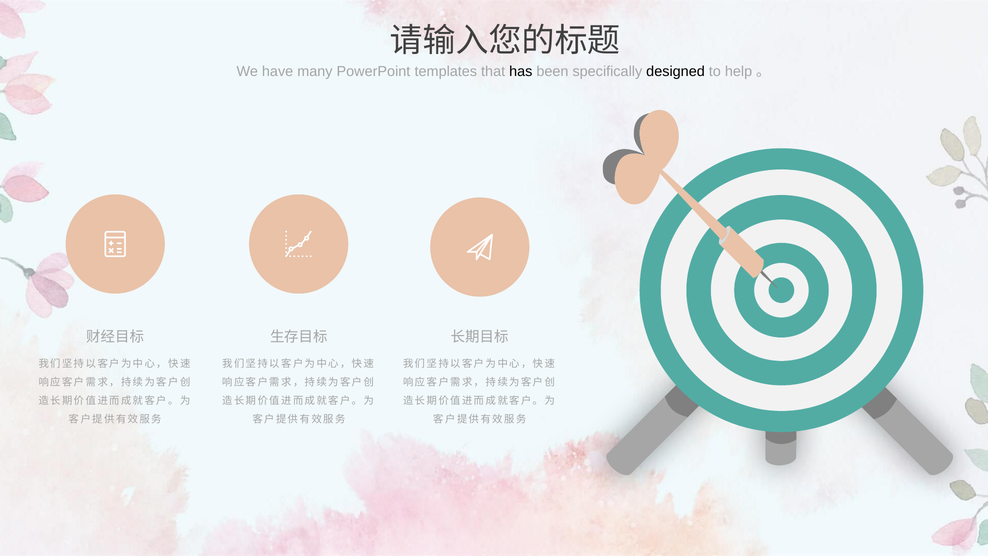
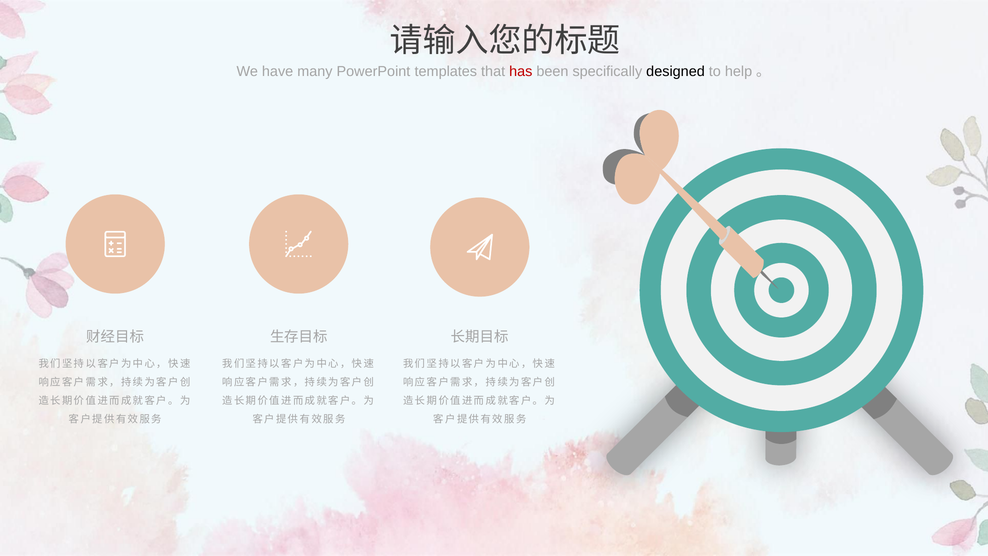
has colour: black -> red (521, 72)
